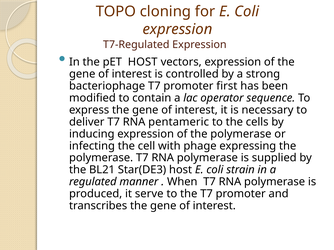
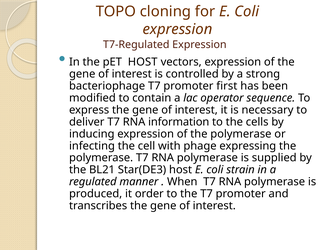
pentameric: pentameric -> information (179, 122)
serve: serve -> order (149, 194)
